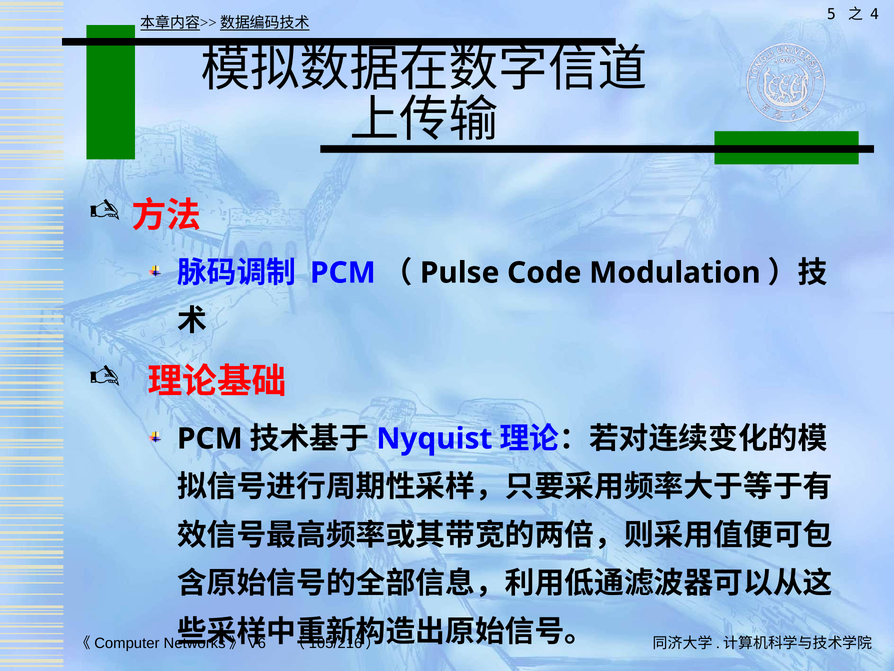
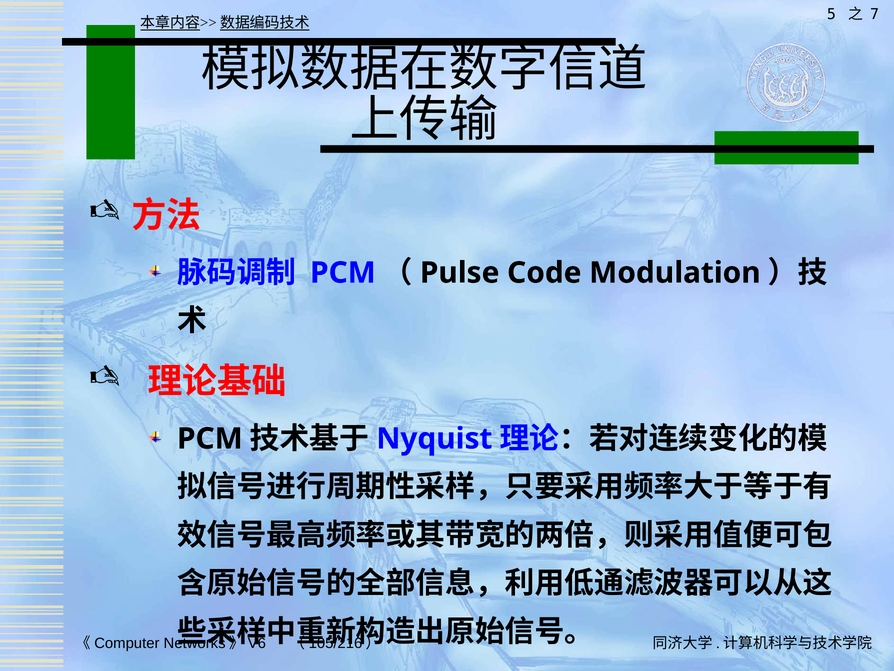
4: 4 -> 7 (875, 15)
